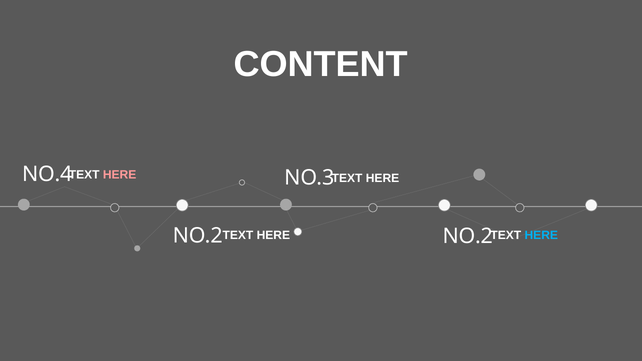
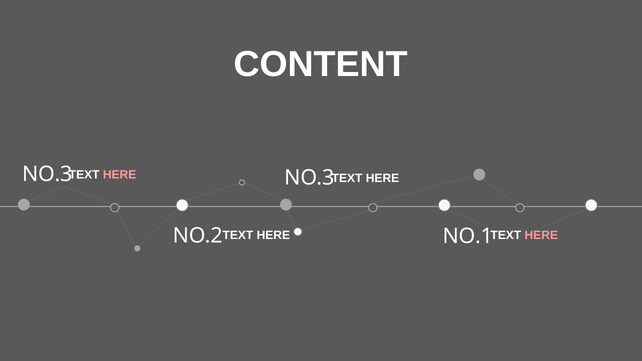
NO.4: NO.4 -> NO.3 (47, 174)
HERE colour: light blue -> pink (541, 235)
NO.2: NO.2 -> NO.1 (468, 236)
